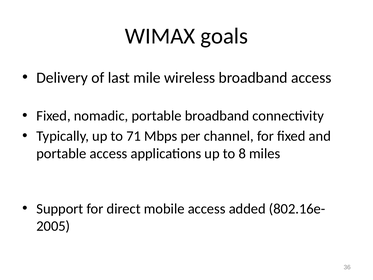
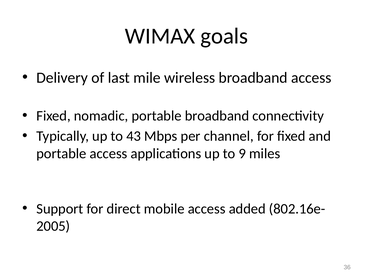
71: 71 -> 43 (134, 136)
8: 8 -> 9 (242, 153)
